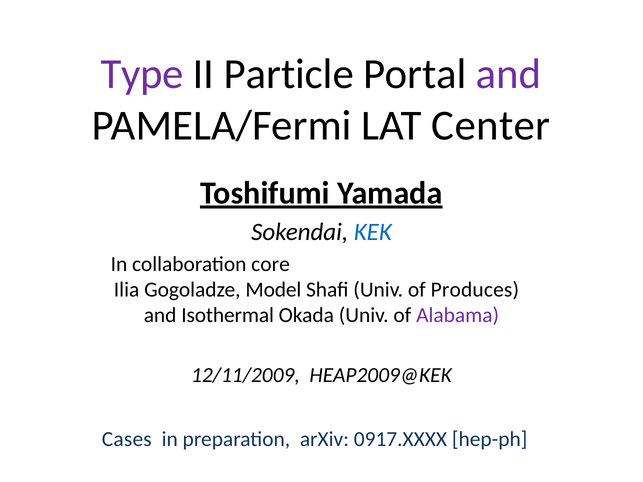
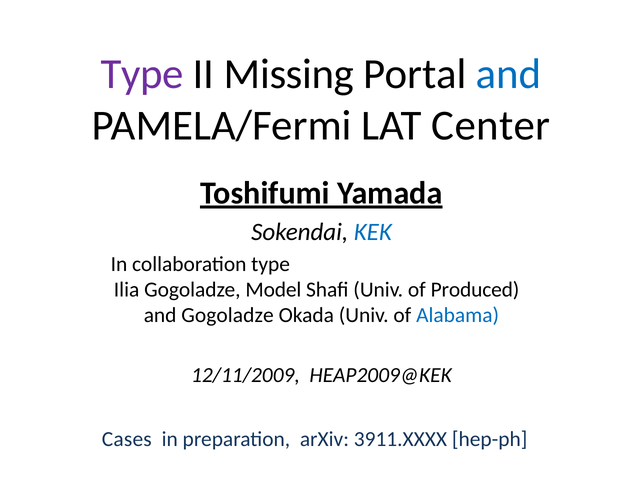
Particle: Particle -> Missing (289, 74)
and colour: purple -> blue (509, 74)
collaboration core: core -> type (271, 264)
Produces: Produces -> Produced (475, 290)
and Isothermal: Isothermal -> Gogoladze (228, 316)
Alabama colour: purple -> blue (458, 316)
0917.XXXX: 0917.XXXX -> 3911.XXXX (400, 439)
